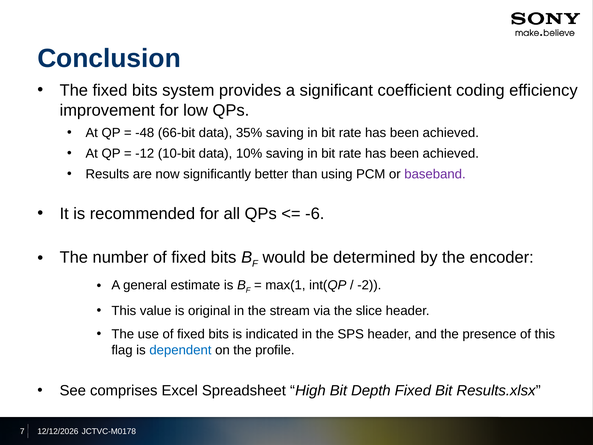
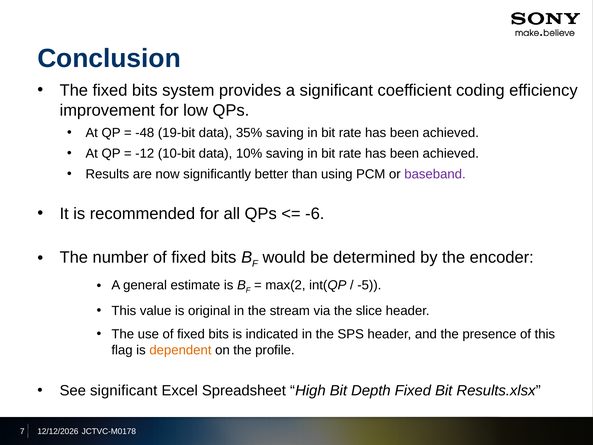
66-bit: 66-bit -> 19-bit (176, 133)
max(1: max(1 -> max(2 (285, 285)
-2: -2 -> -5 (369, 285)
dependent colour: blue -> orange (180, 350)
See comprises: comprises -> significant (124, 390)
